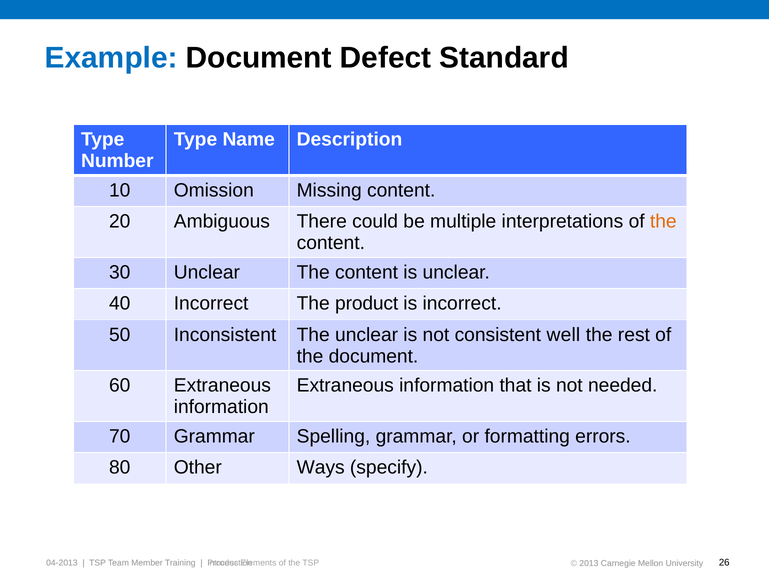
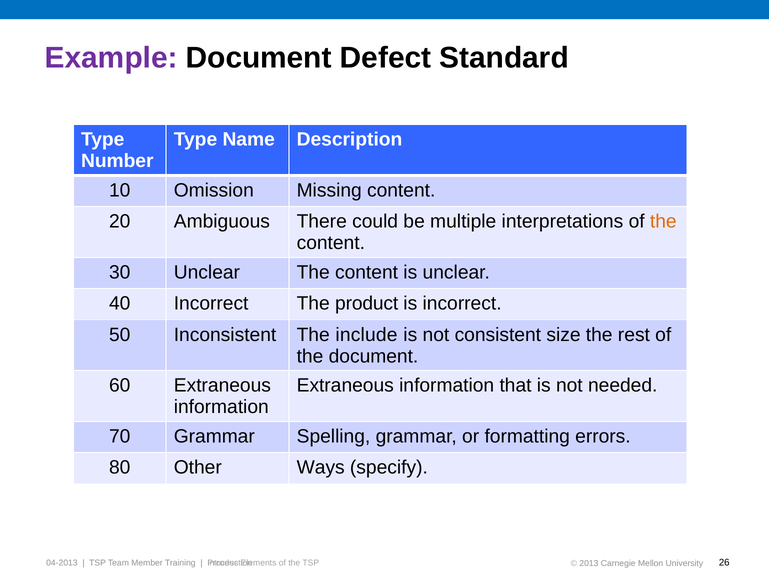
Example colour: blue -> purple (111, 58)
The unclear: unclear -> include (366, 335)
well: well -> size (564, 335)
